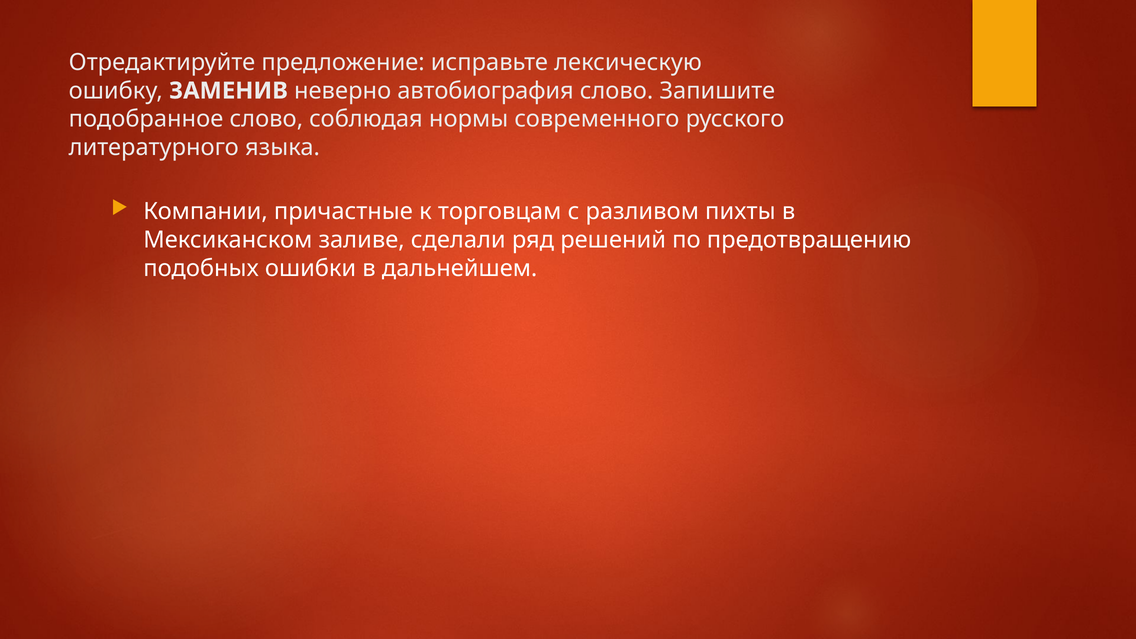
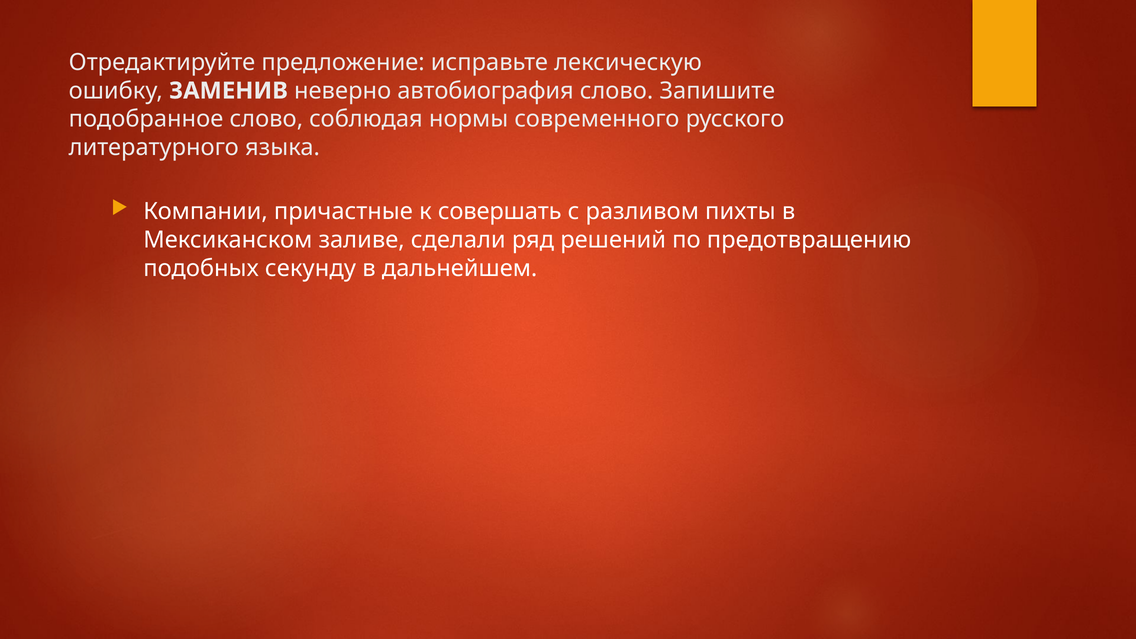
торговцам: торговцам -> совершать (500, 211)
ошибки: ошибки -> секунду (310, 268)
